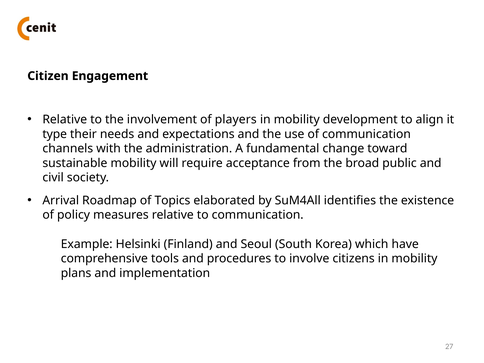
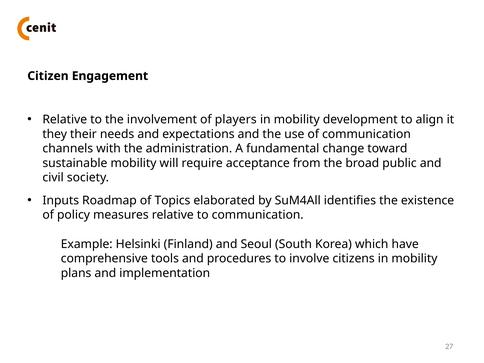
type: type -> they (55, 134)
Arrival: Arrival -> Inputs (61, 200)
